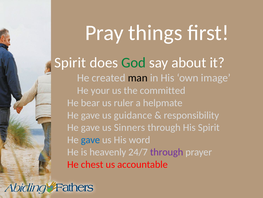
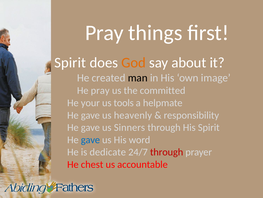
God colour: green -> orange (134, 62)
He your: your -> pray (100, 90)
bear: bear -> your (90, 103)
ruler: ruler -> tools (124, 103)
guidance: guidance -> heavenly (133, 115)
heavenly: heavenly -> dedicate (108, 152)
through colour: purple -> red (167, 152)
